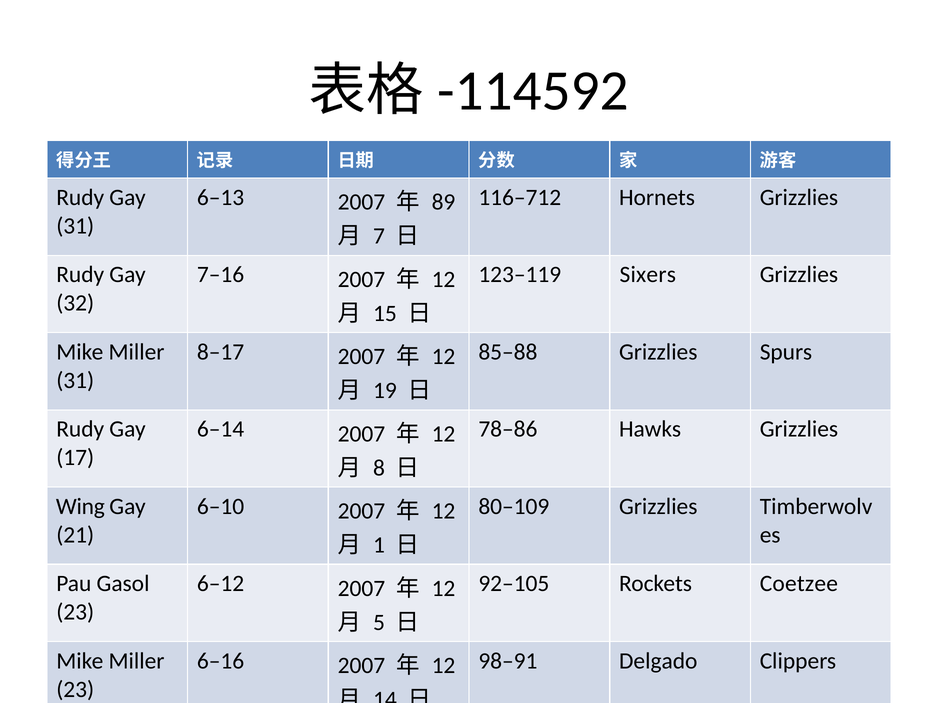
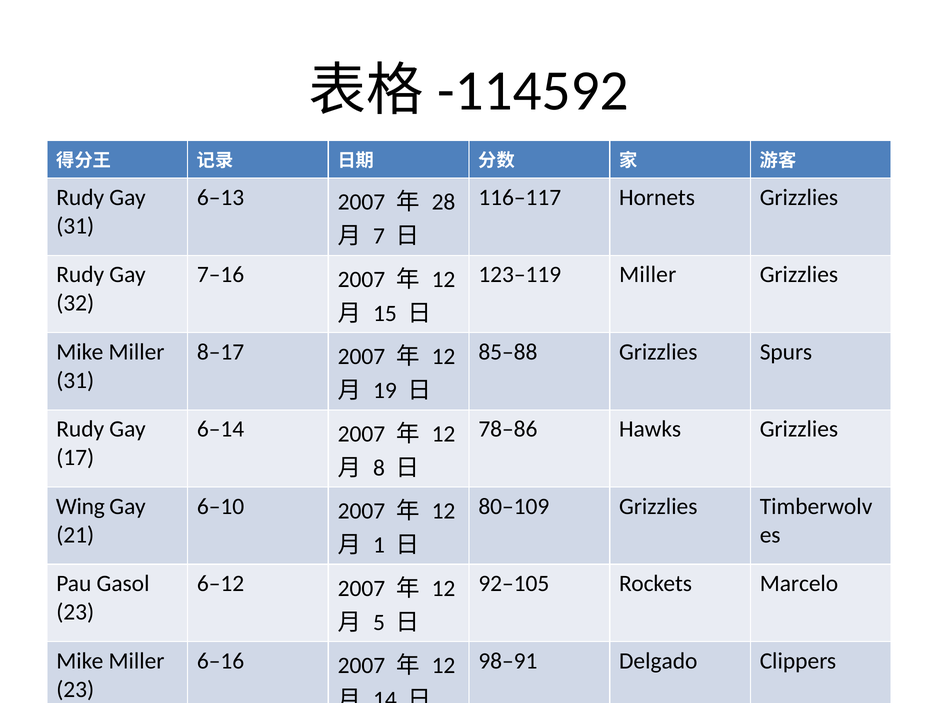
89: 89 -> 28 (443, 202)
116–712: 116–712 -> 116–117 (520, 198)
123–119 Sixers: Sixers -> Miller (648, 275)
Coetzee: Coetzee -> Marcelo (799, 584)
